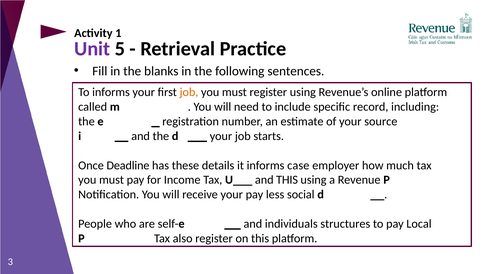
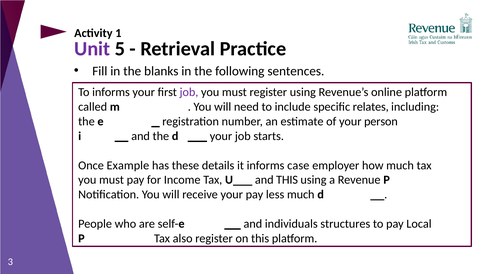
job colour: orange -> purple (189, 92)
record: record -> relates (371, 107)
source: source -> person (381, 121)
Deadline: Deadline -> Example (128, 165)
less social: social -> much (301, 195)
